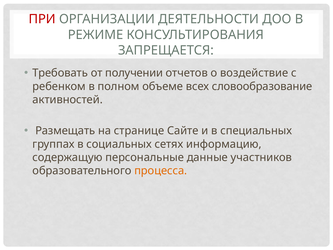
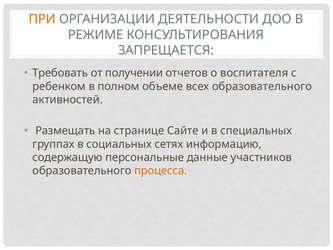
ПРИ colour: red -> orange (42, 19)
воздействие: воздействие -> воспитателя (254, 73)
всех словообразование: словообразование -> образовательного (262, 86)
